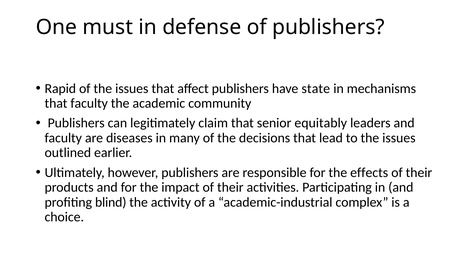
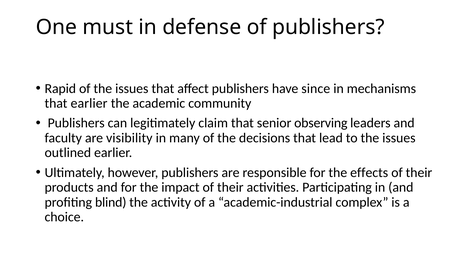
state: state -> since (316, 88)
that faculty: faculty -> earlier (89, 103)
equitably: equitably -> observing (321, 123)
diseases: diseases -> visibility (129, 138)
